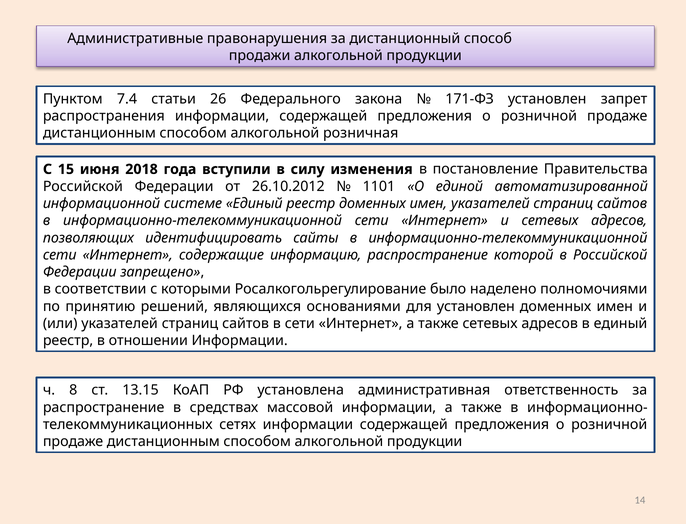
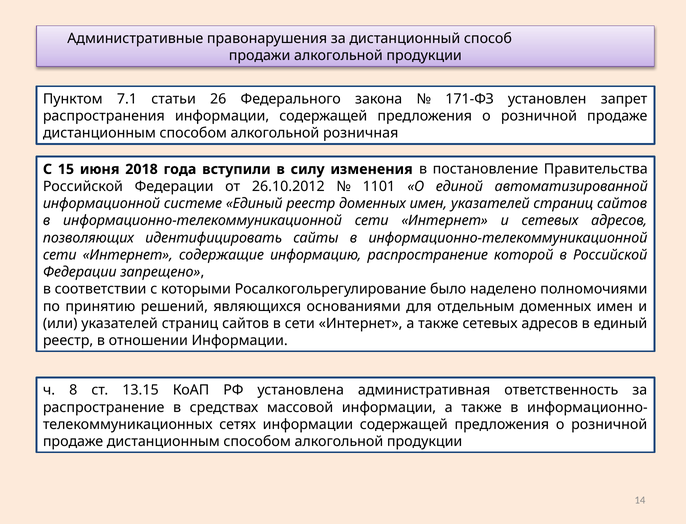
7.4: 7.4 -> 7.1 (127, 99)
для установлен: установлен -> отдельным (476, 306)
